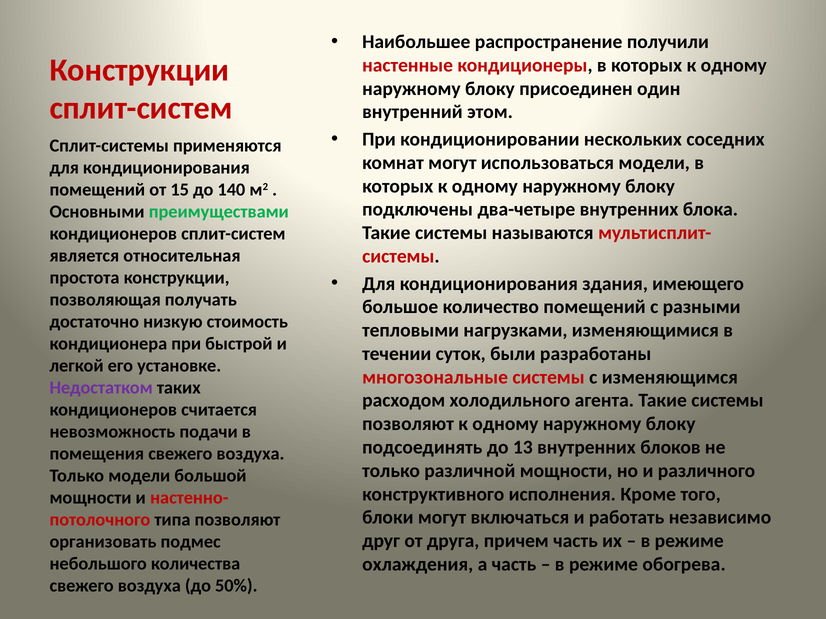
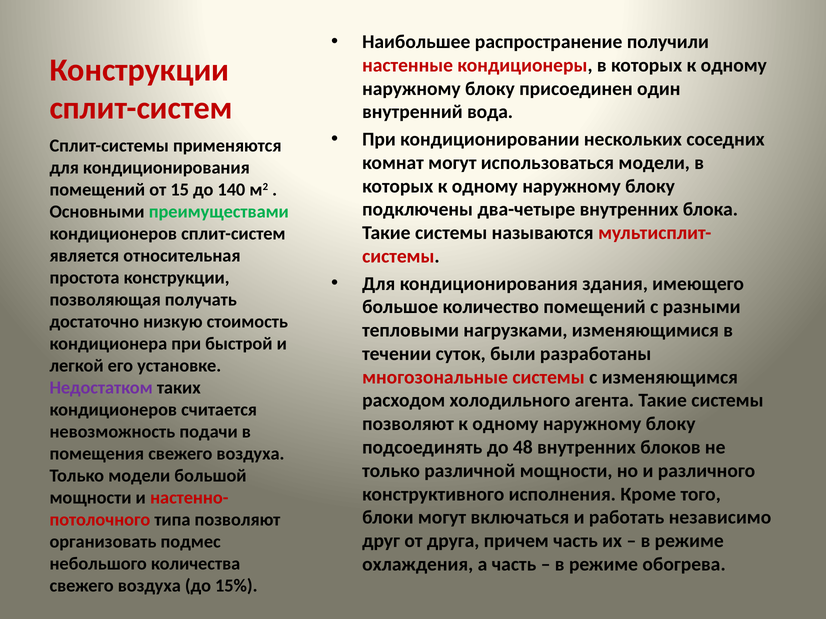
этом: этом -> вода (490, 112)
13: 13 -> 48 (523, 448)
50%: 50% -> 15% (236, 586)
